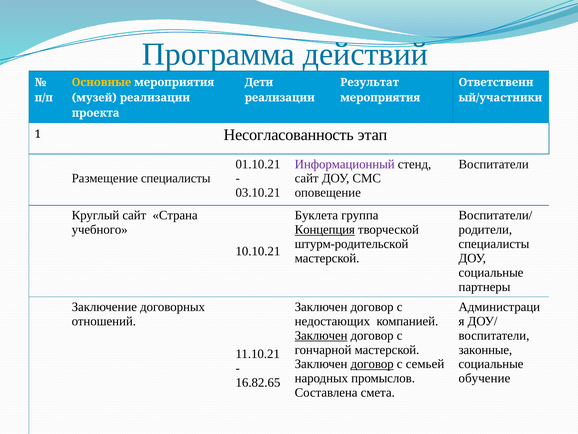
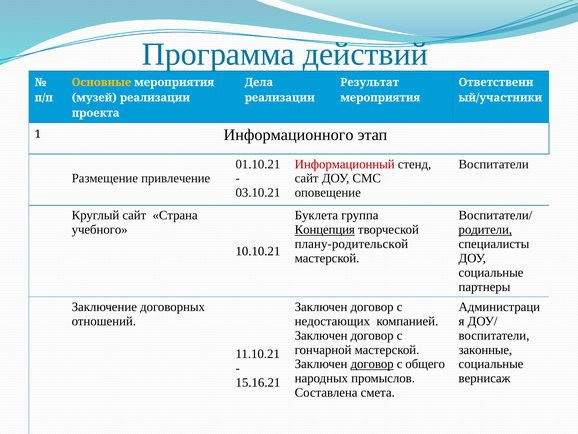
Дети: Дети -> Дела (259, 82)
Несогласованность: Несогласованность -> Информационного (289, 135)
Информационный colour: purple -> red (345, 164)
Размещение специалисты: специалисты -> привлечение (176, 178)
родители underline: none -> present (485, 229)
штурм-родительской: штурм-родительской -> плану-родительской (351, 244)
Заключен underline: present -> none (321, 335)
семьей: семьей -> общего (425, 364)
обучение: обучение -> вернисаж (485, 378)
16.82.65: 16.82.65 -> 15.16.21 (258, 382)
